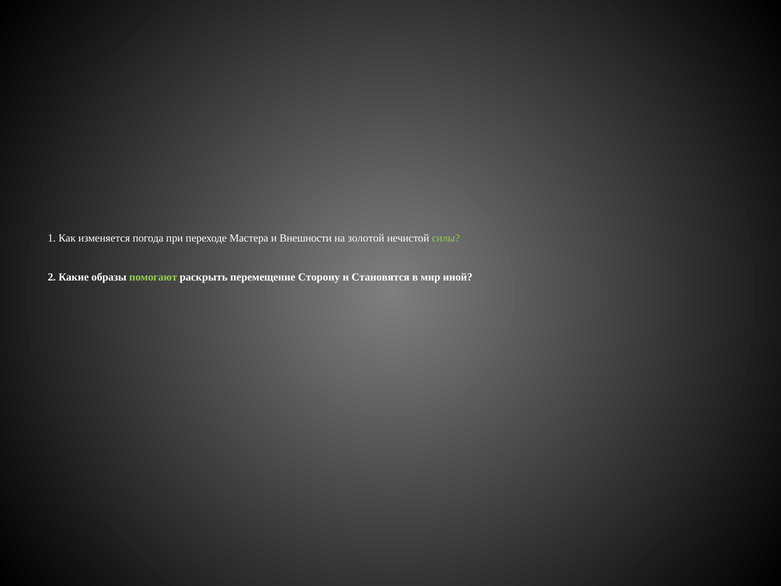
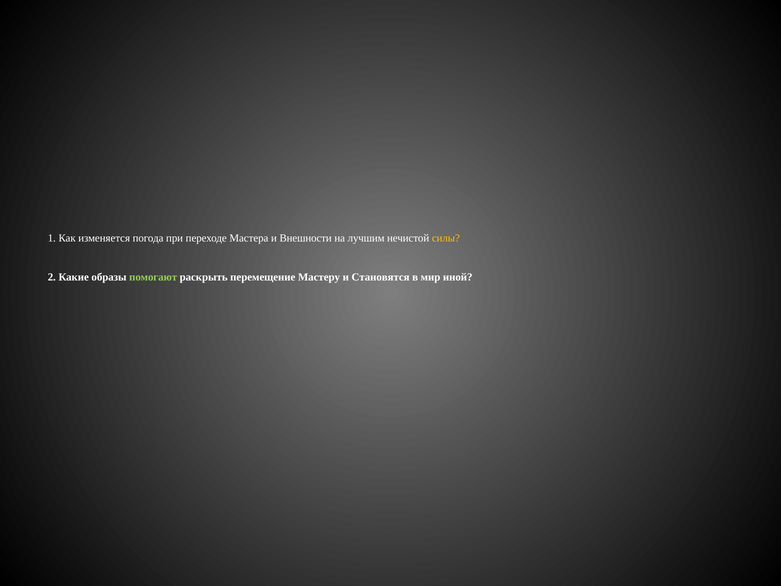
золотой: золотой -> лучшим (366, 238)
силы colour: light green -> yellow (446, 238)
Сторону: Сторону -> Мастеру (319, 277)
